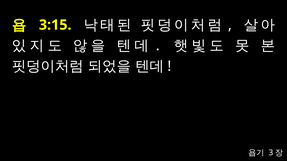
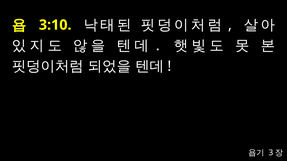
3:15: 3:15 -> 3:10 (55, 25)
